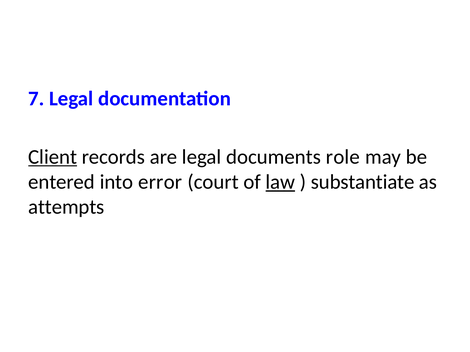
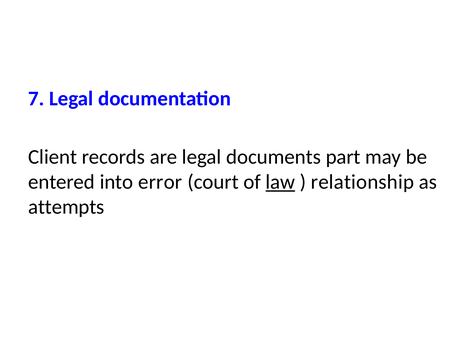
Client underline: present -> none (53, 157)
role: role -> part (343, 157)
substantiate: substantiate -> relationship (362, 182)
